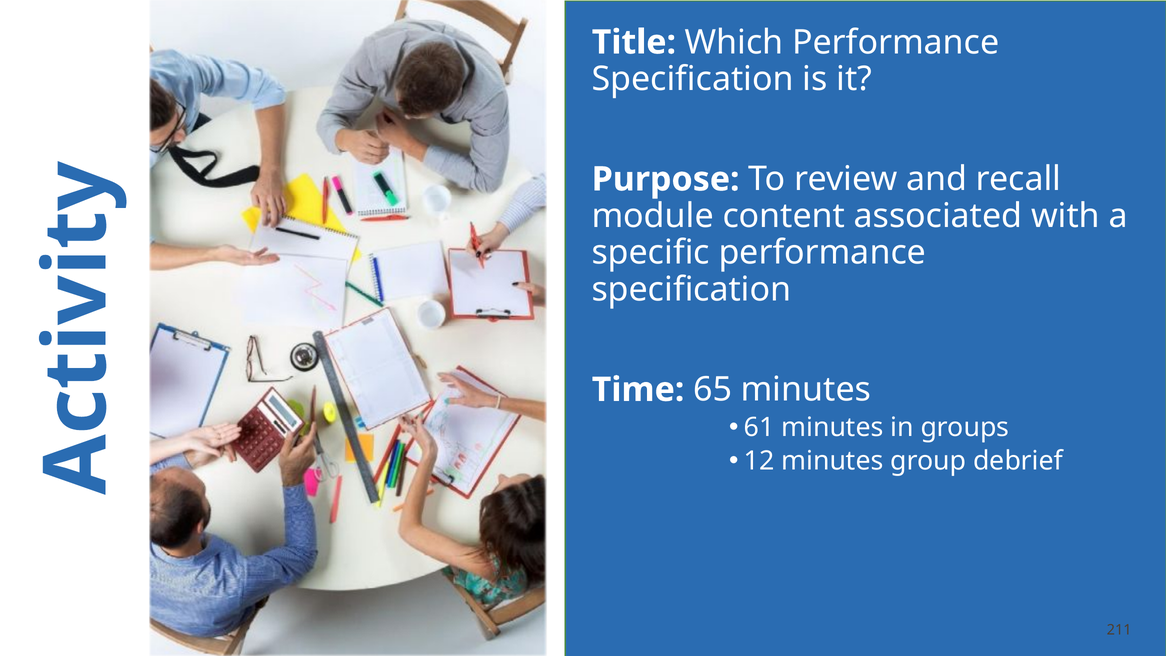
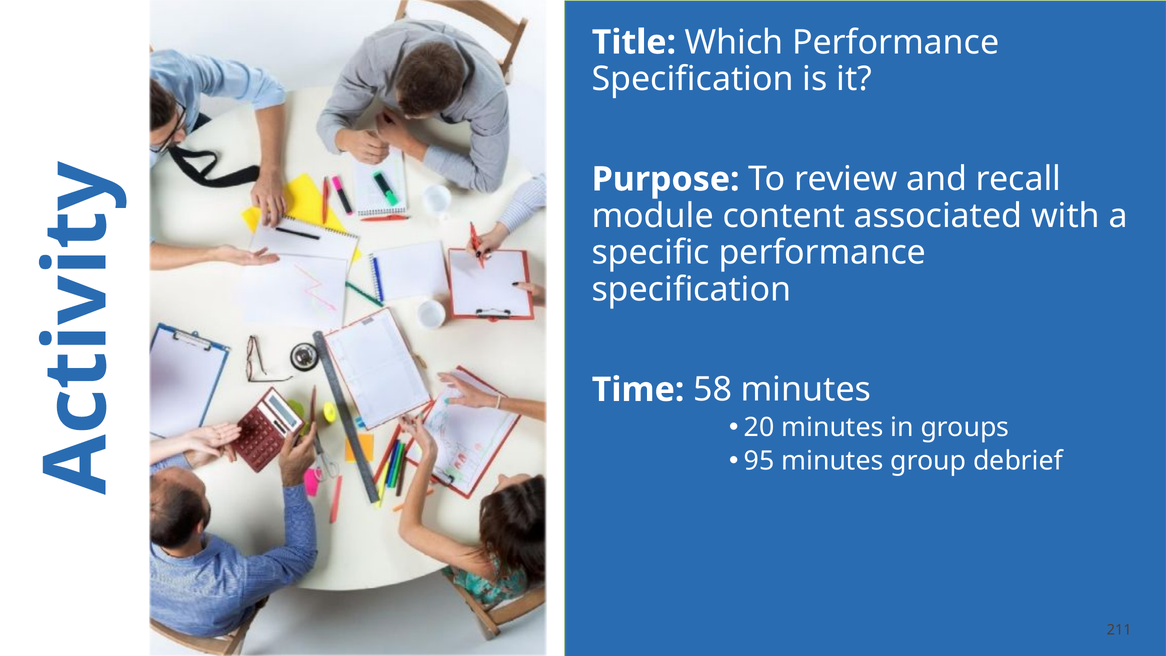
65: 65 -> 58 (713, 390)
61: 61 -> 20 (759, 427)
12: 12 -> 95 (759, 461)
